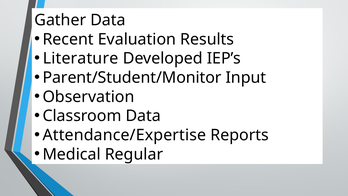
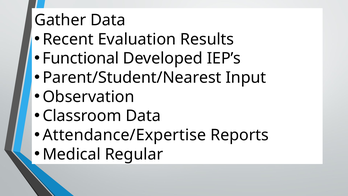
Literature: Literature -> Functional (81, 58)
Parent/Student/Monitor: Parent/Student/Monitor -> Parent/Student/Nearest (132, 78)
